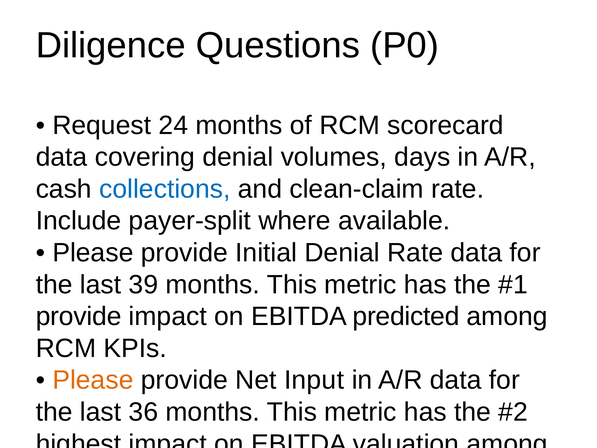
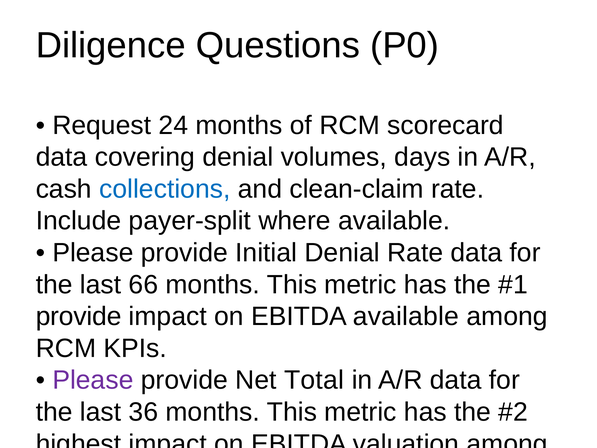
39: 39 -> 66 (143, 284)
EBITDA predicted: predicted -> available (406, 316)
Please colour: orange -> purple (93, 380)
Input: Input -> Total (314, 380)
